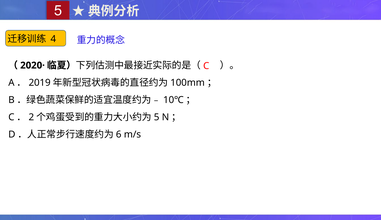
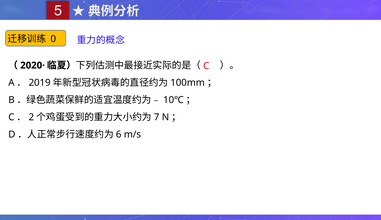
4: 4 -> 0 (53, 39)
5: 5 -> 7 (157, 117)
